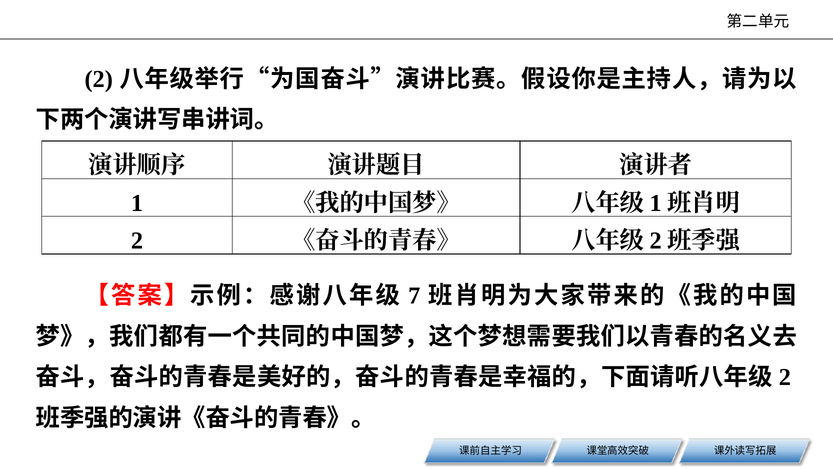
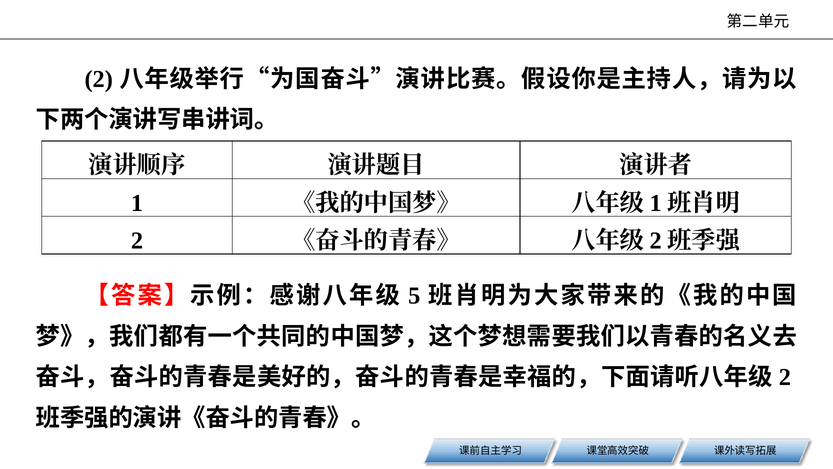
7: 7 -> 5 (414, 296)
